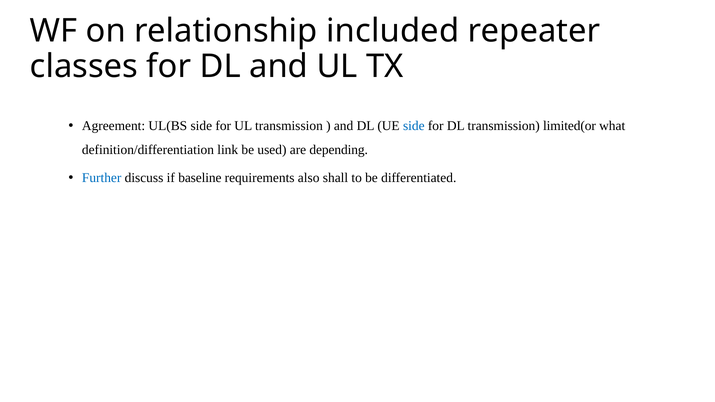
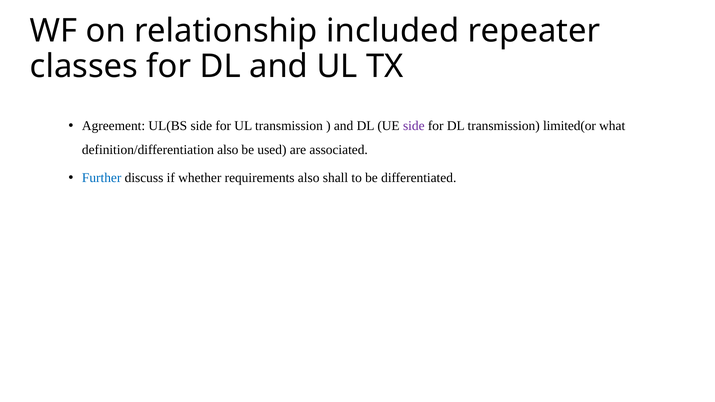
side colour: blue -> purple (414, 126)
definition/differentiation link: link -> also (228, 150)
depending: depending -> associated (339, 150)
baseline: baseline -> whether (200, 178)
